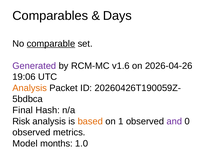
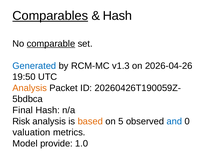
Comparables underline: none -> present (50, 16)
Days: Days -> Hash (117, 16)
Generated colour: purple -> blue (34, 66)
v1.6: v1.6 -> v1.3 (121, 66)
19:06: 19:06 -> 19:50 (24, 77)
1: 1 -> 5 (121, 121)
and colour: purple -> blue (174, 121)
observed: observed -> valuation (31, 132)
months: months -> provide (56, 143)
